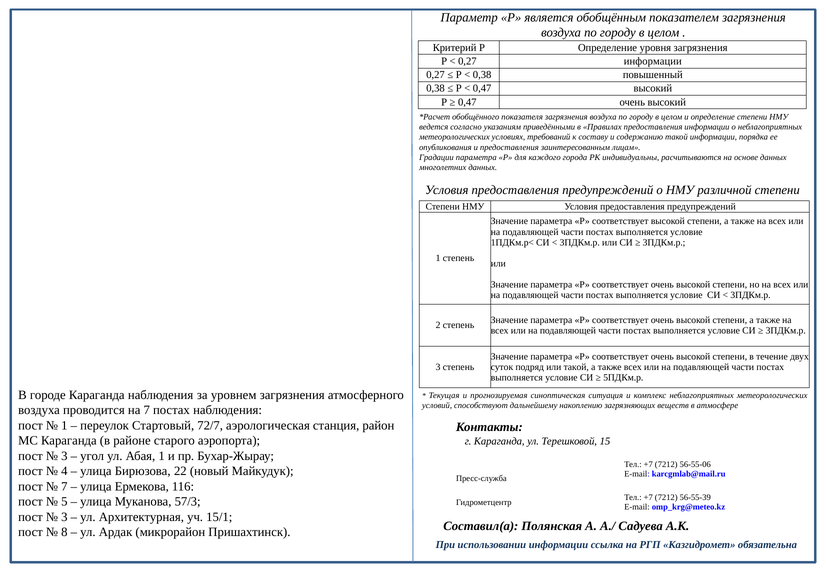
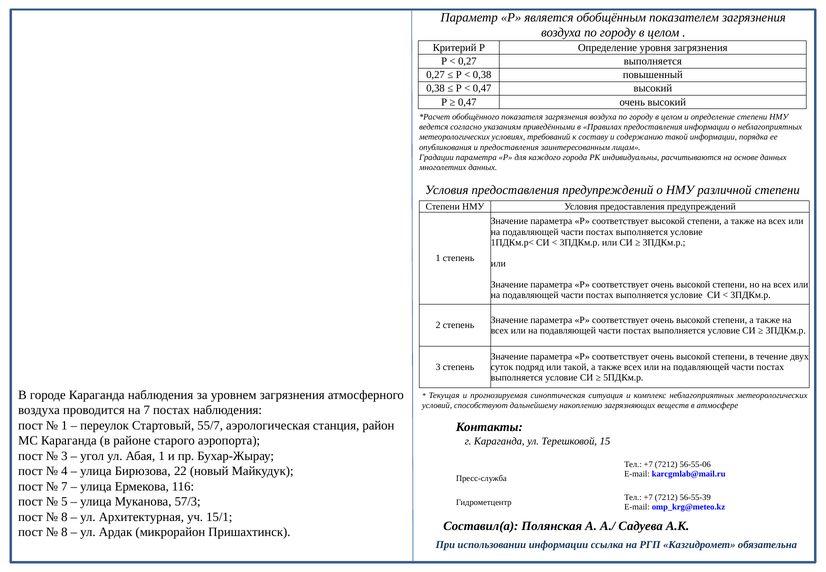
0,27 информации: информации -> выполняется (653, 61)
72/7: 72/7 -> 55/7 (210, 425)
3: 3 -> 8 (64, 517)
